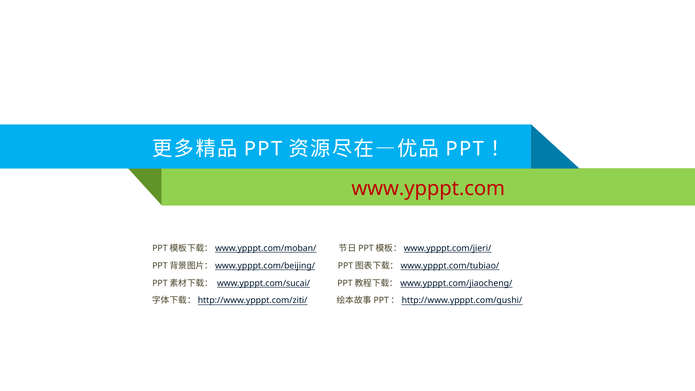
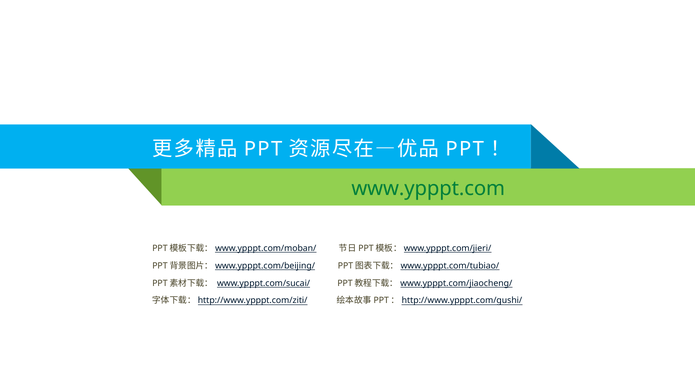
www.ypppt.com colour: red -> green (428, 188)
